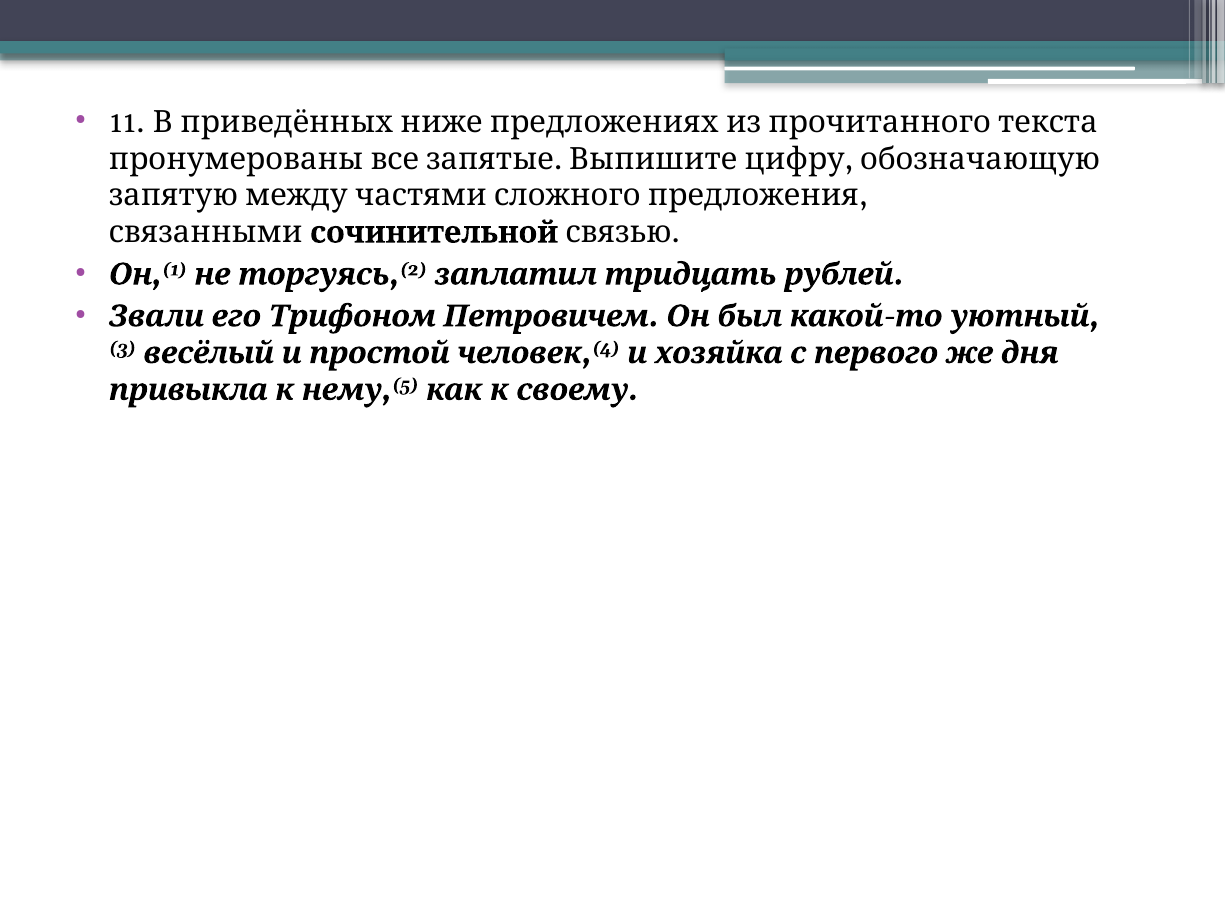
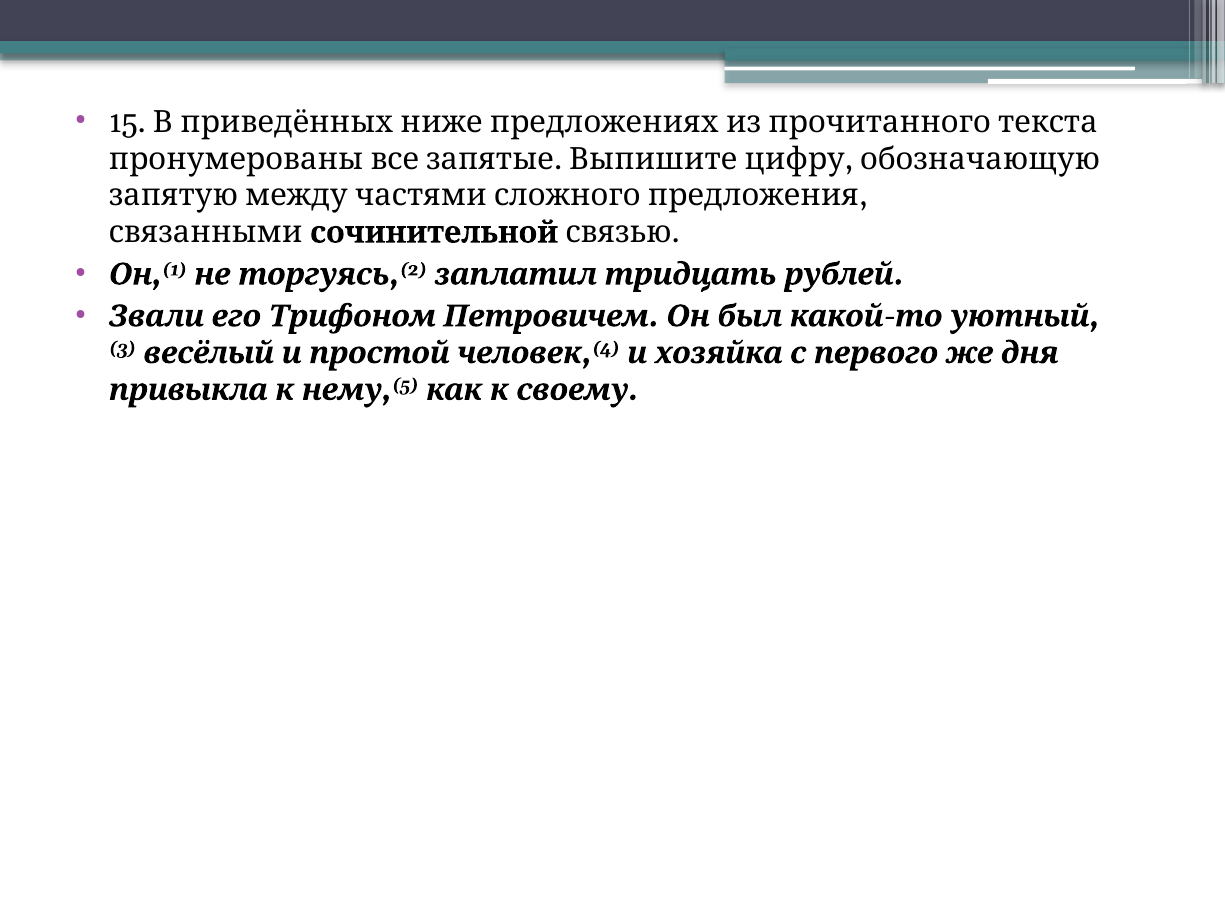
11: 11 -> 15 (127, 122)
